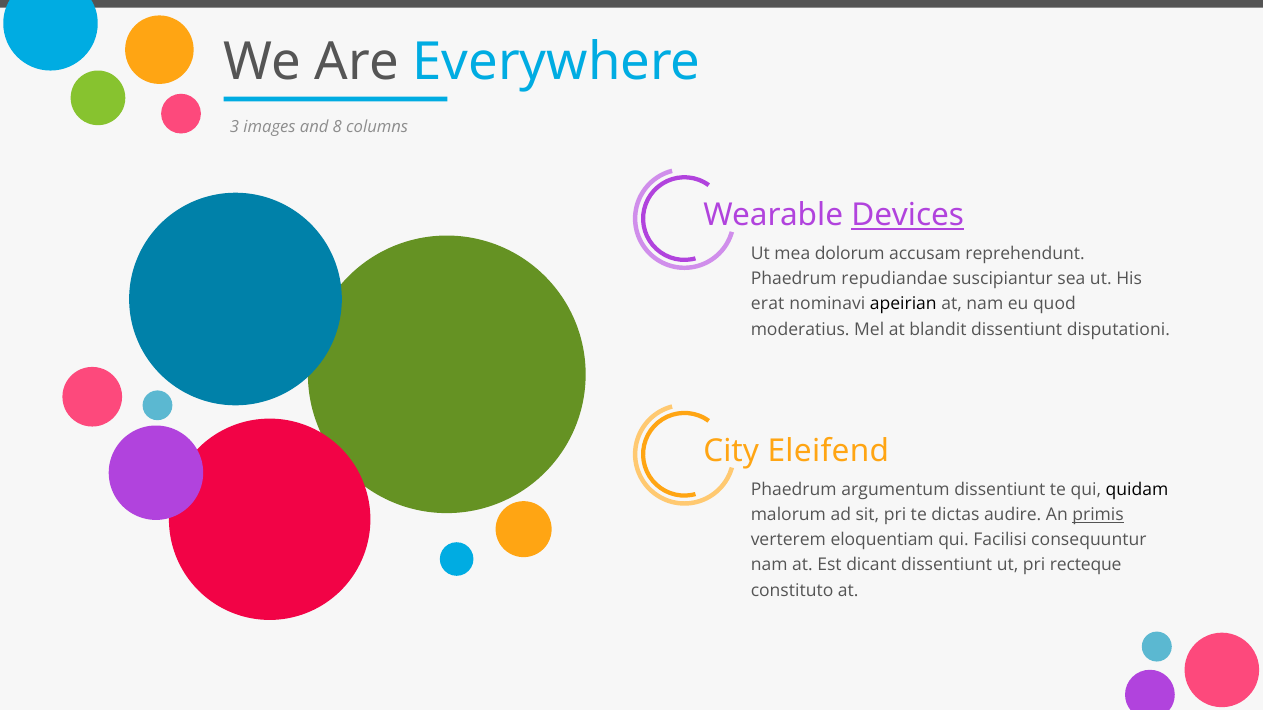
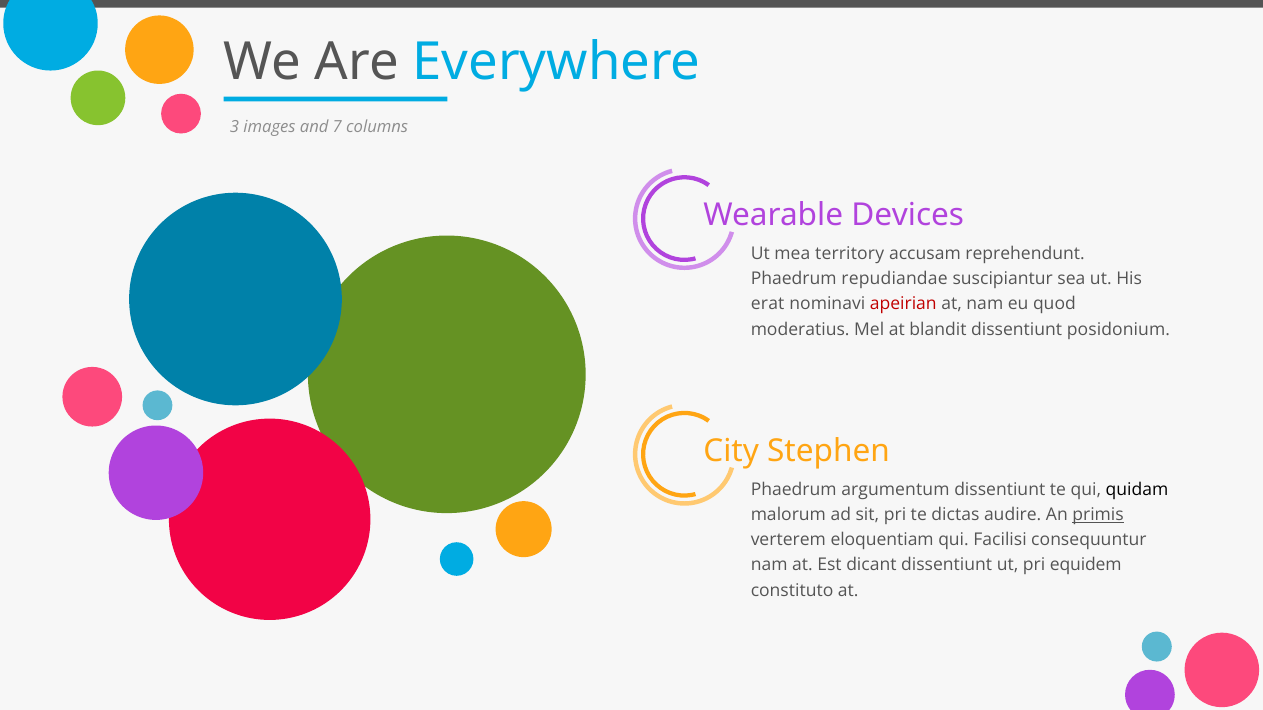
8: 8 -> 7 (337, 127)
Devices underline: present -> none (908, 216)
dolorum: dolorum -> territory (850, 254)
apeirian colour: black -> red (903, 304)
disputationi: disputationi -> posidonium (1118, 330)
Eleifend: Eleifend -> Stephen (829, 451)
recteque: recteque -> equidem (1086, 565)
